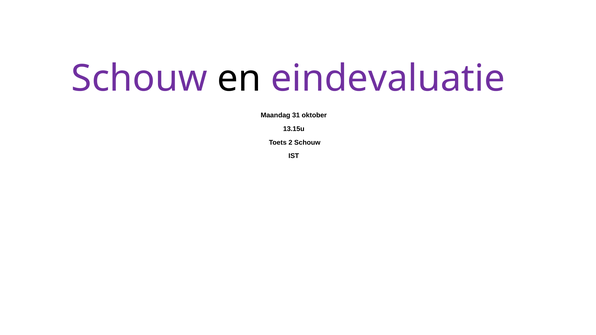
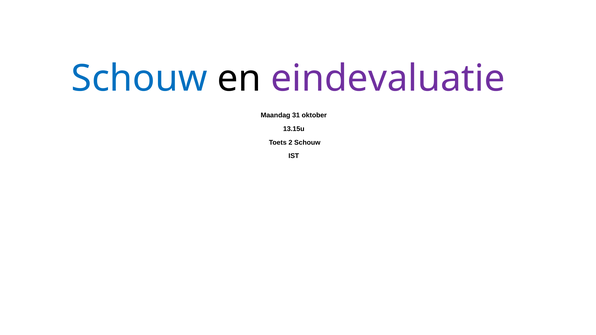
Schouw colour: purple -> blue (139, 78)
